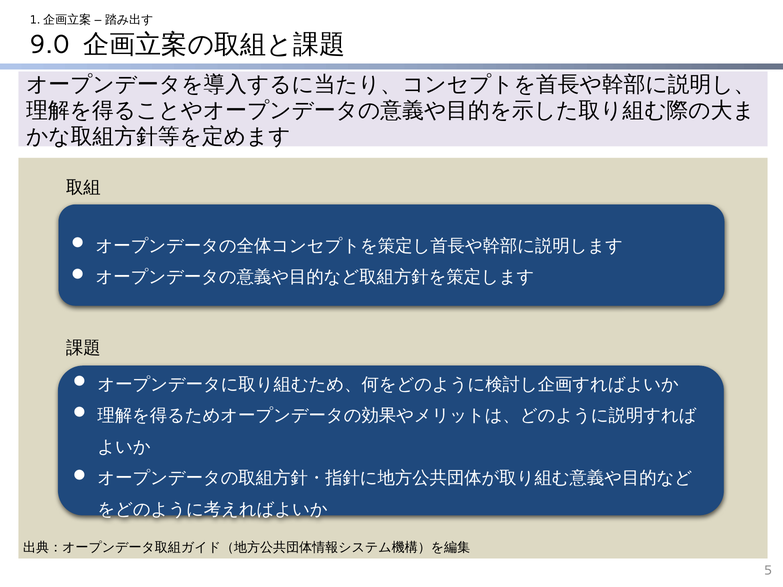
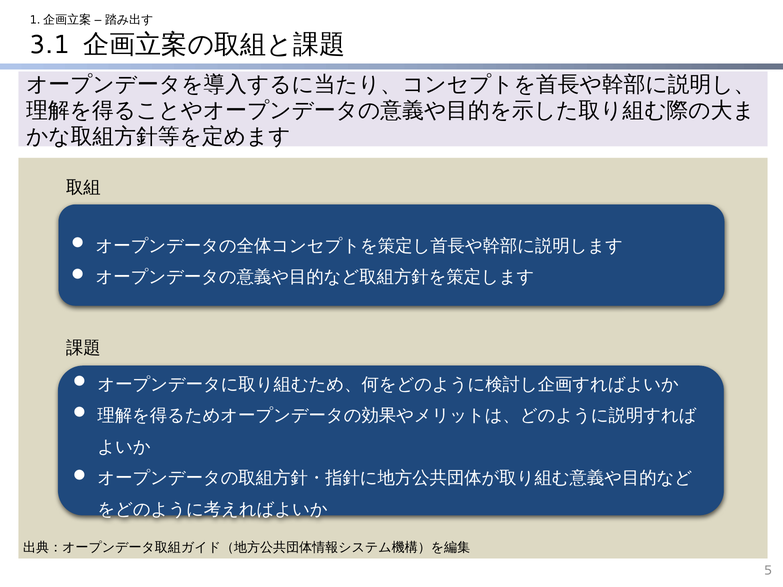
9.0: 9.0 -> 3.1 (50, 45)
